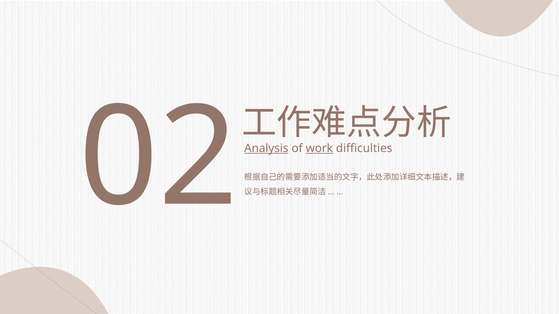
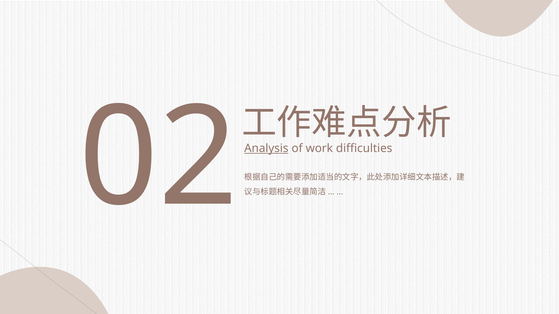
work underline: present -> none (319, 149)
